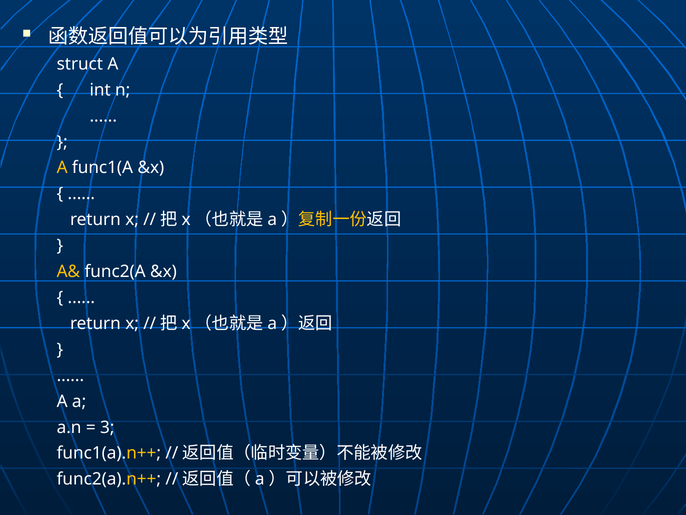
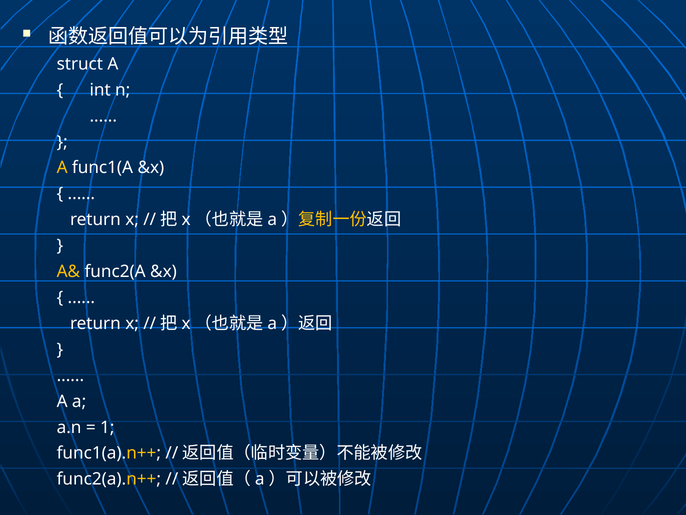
3: 3 -> 1 (107, 427)
